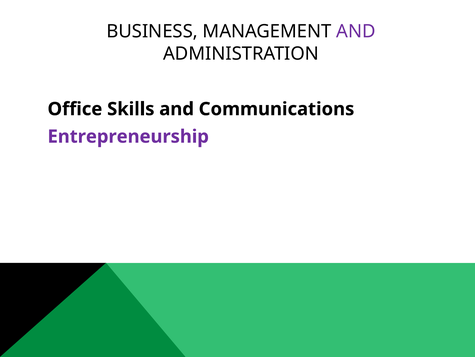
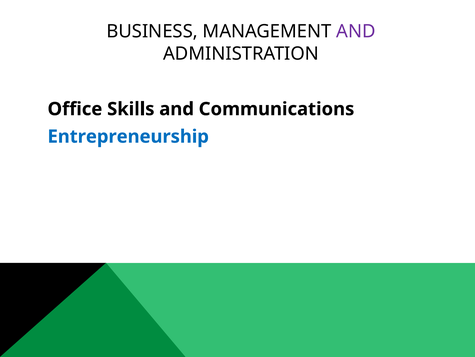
Entrepreneurship colour: purple -> blue (128, 136)
